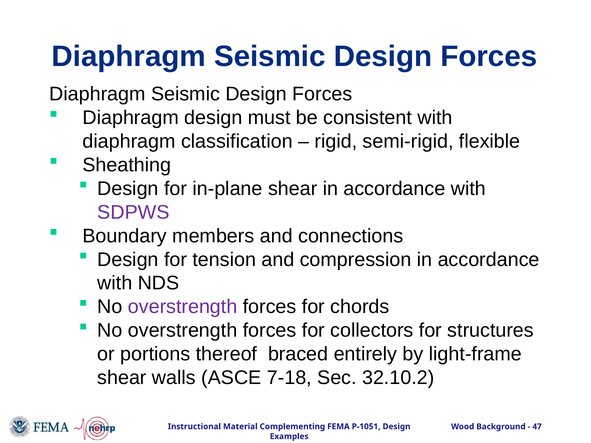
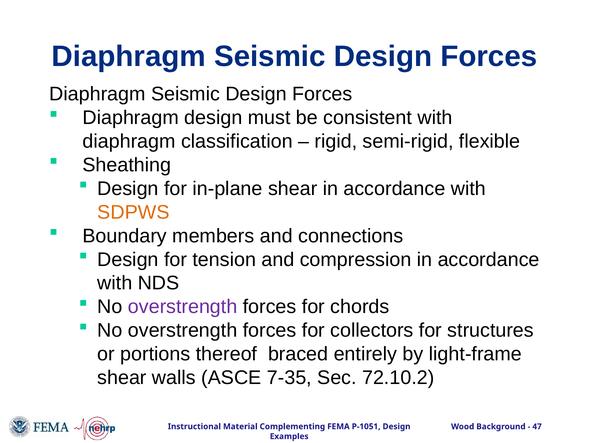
SDPWS colour: purple -> orange (133, 212)
7-18: 7-18 -> 7-35 (289, 378)
32.10.2: 32.10.2 -> 72.10.2 (398, 378)
